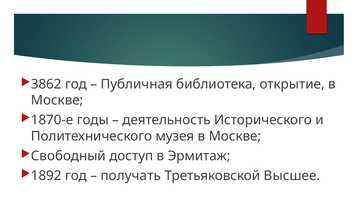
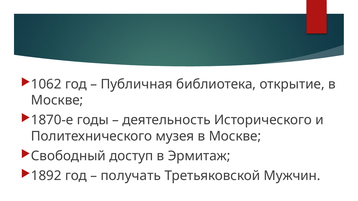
3862: 3862 -> 1062 (46, 84)
Высшее: Высшее -> Мужчин (292, 176)
